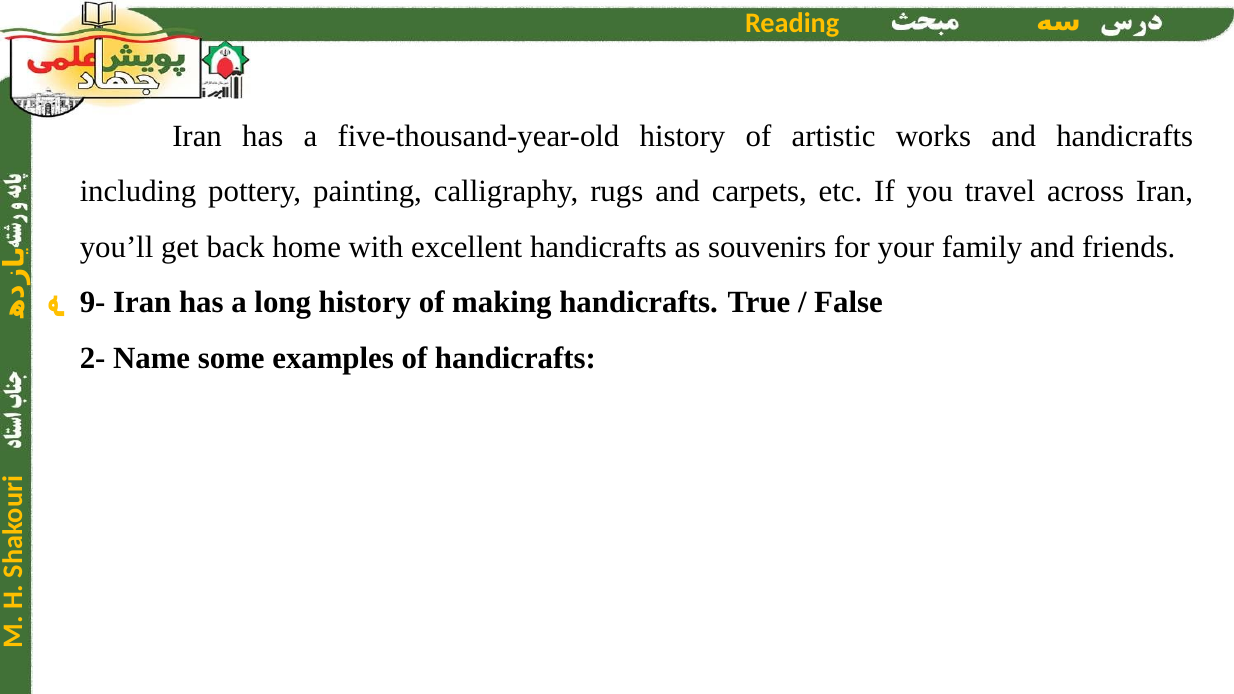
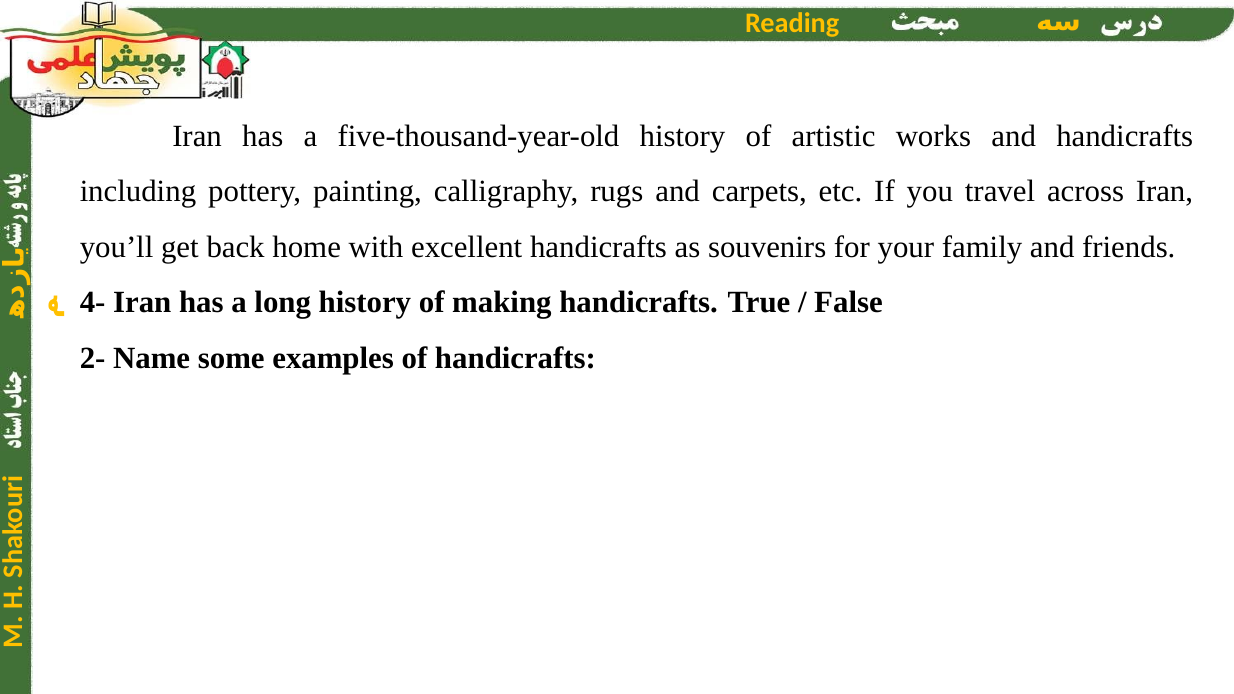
9-: 9- -> 4- (93, 303)
